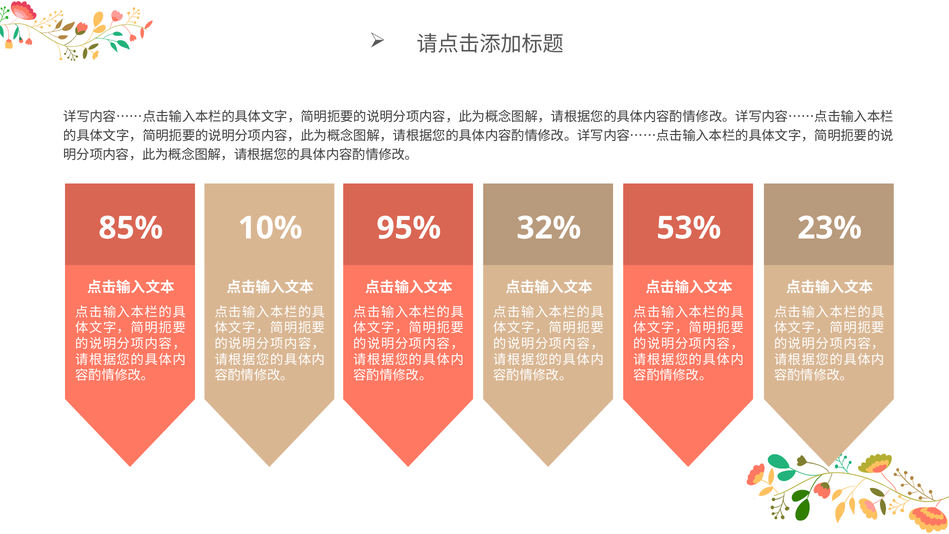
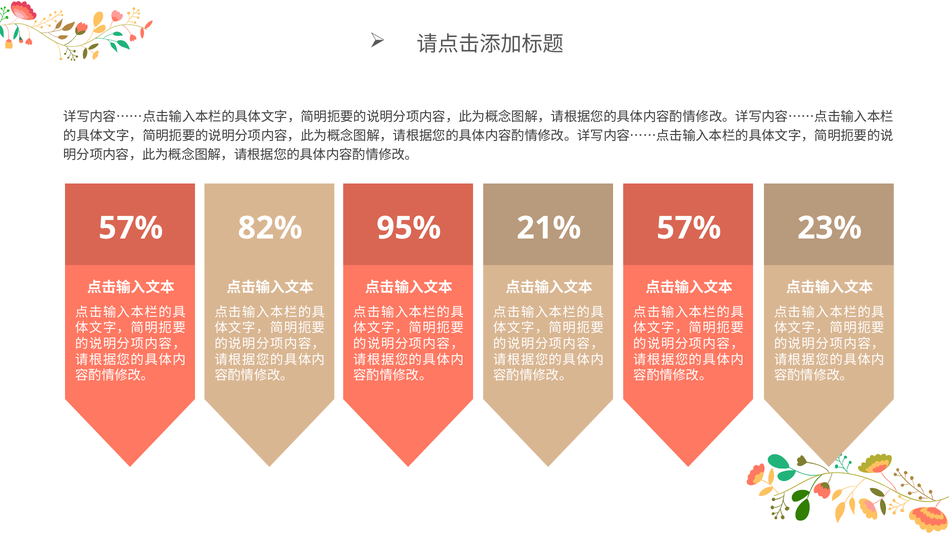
85%: 85% -> 57% (131, 228)
10%: 10% -> 82% (270, 228)
32%: 32% -> 21% (549, 228)
53%: 53% -> 57% (689, 228)
